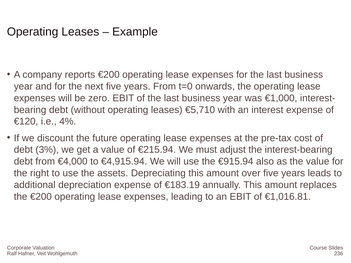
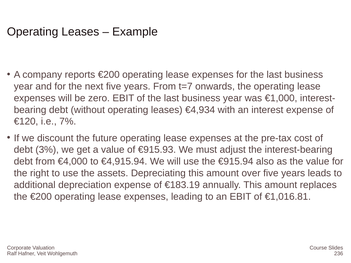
t=0: t=0 -> t=7 (186, 87)
€5,710: €5,710 -> €4,934 (200, 110)
4%: 4% -> 7% (68, 122)
€215.94: €215.94 -> €915.93 (157, 150)
